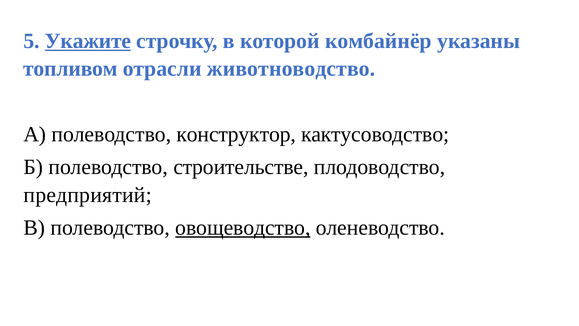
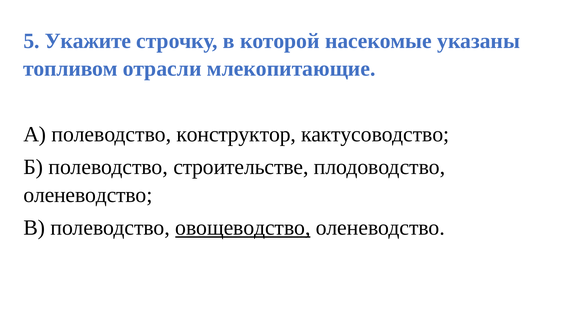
Укажите underline: present -> none (88, 41)
комбайнёр: комбайнёр -> насекомые (378, 41)
животноводство: животноводство -> млекопитающие (291, 69)
предприятий: предприятий -> оленеводство (88, 195)
